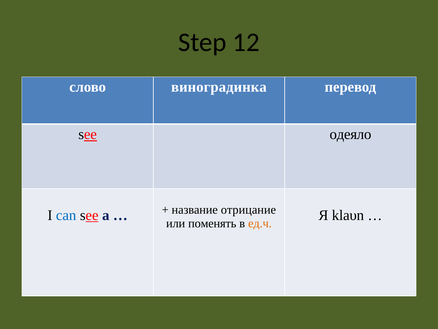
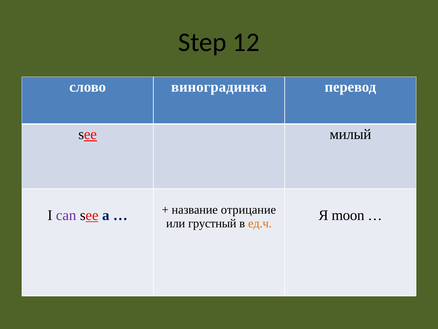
одеяло: одеяло -> милый (350, 134)
can colour: blue -> purple (66, 215)
klaυn: klaυn -> moon (348, 215)
поменять: поменять -> грустный (212, 223)
